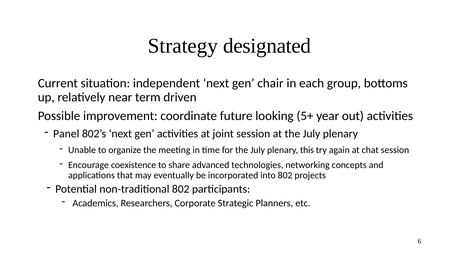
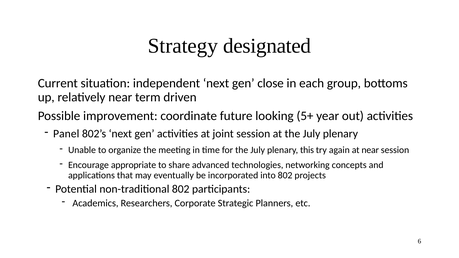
chair: chair -> close (271, 83)
at chat: chat -> near (370, 150)
coexistence: coexistence -> appropriate (134, 165)
